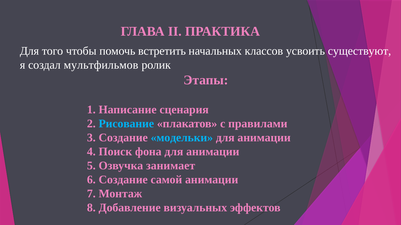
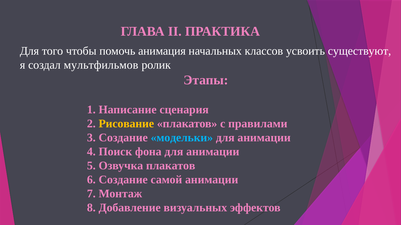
встретить: встретить -> анимация (162, 51)
Рисование colour: light blue -> yellow (126, 124)
Озвучка занимает: занимает -> плакатов (171, 166)
